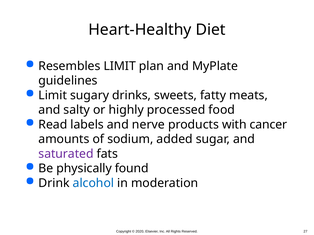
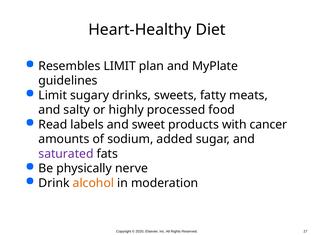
nerve: nerve -> sweet (148, 125)
found: found -> nerve (132, 169)
alcohol colour: blue -> orange (93, 183)
